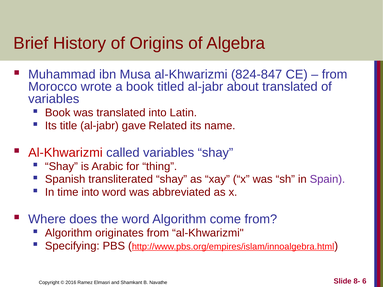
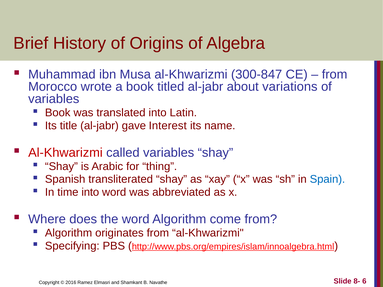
824-847: 824-847 -> 300-847 (257, 75)
about translated: translated -> variations (290, 87)
Related: Related -> Interest (168, 126)
Spain colour: purple -> blue (327, 179)
